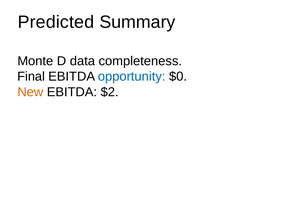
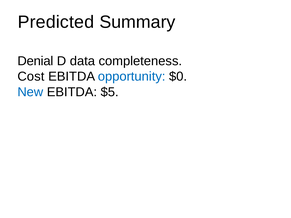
Monte: Monte -> Denial (35, 61)
Final: Final -> Cost (31, 77)
New colour: orange -> blue (30, 92)
$2: $2 -> $5 (110, 92)
